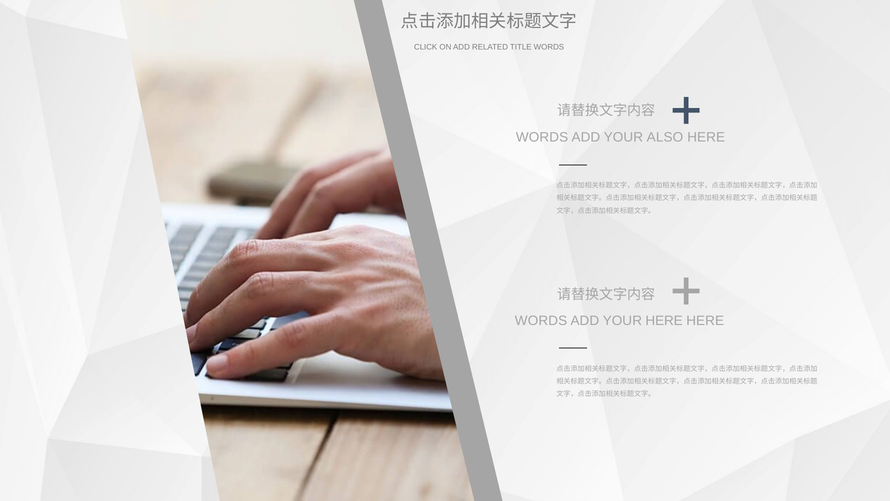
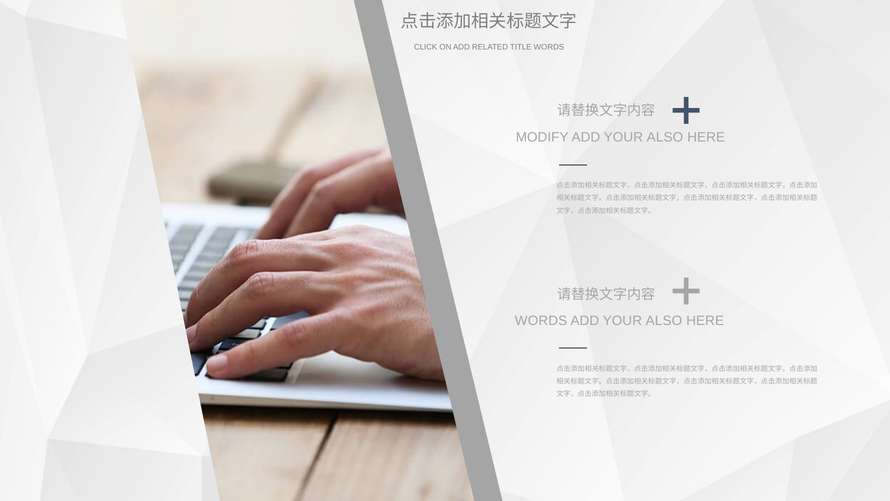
WORDS: WORDS -> MODIFY (542, 137)
HERE: HERE -> ALSO (664, 320)
